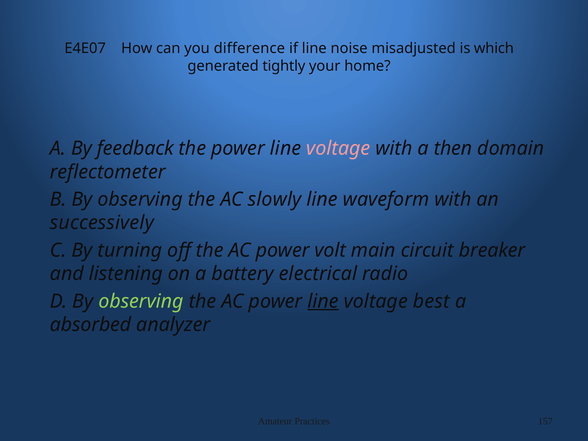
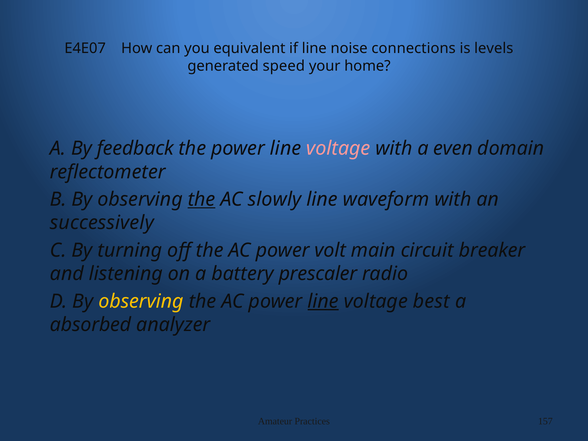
difference: difference -> equivalent (249, 48)
misadjusted: misadjusted -> connections (414, 48)
which: which -> levels (494, 48)
tightly: tightly -> speed (284, 66)
then: then -> even (453, 148)
the underline: none -> present (202, 199)
electrical: electrical -> prescaler (318, 274)
observing colour: light green -> yellow (141, 301)
